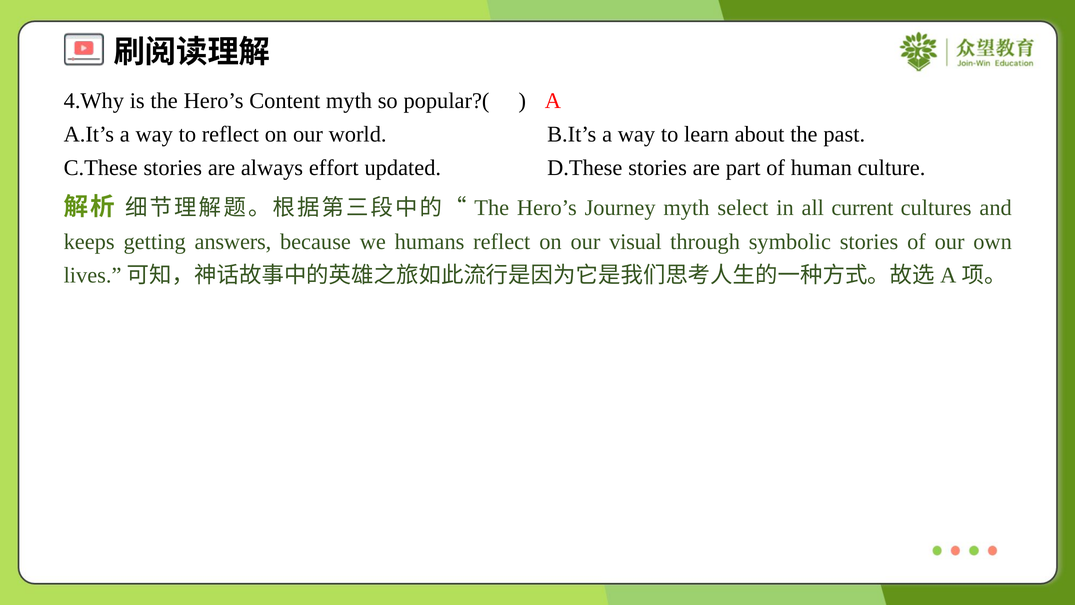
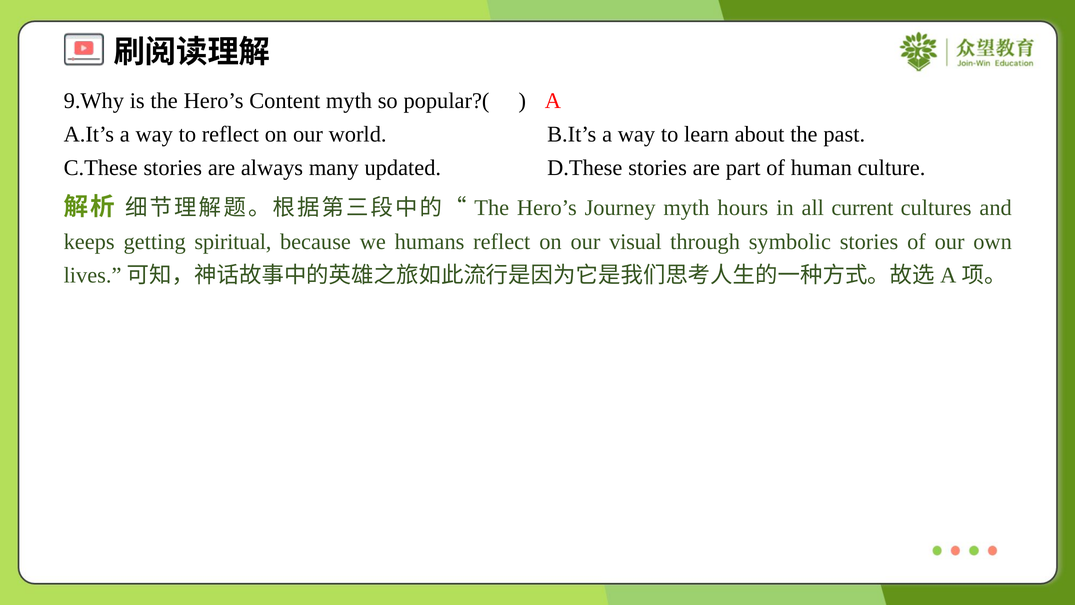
4.Why: 4.Why -> 9.Why (94, 101)
effort: effort -> many (334, 168)
select: select -> hours (743, 208)
answers: answers -> spiritual (233, 242)
